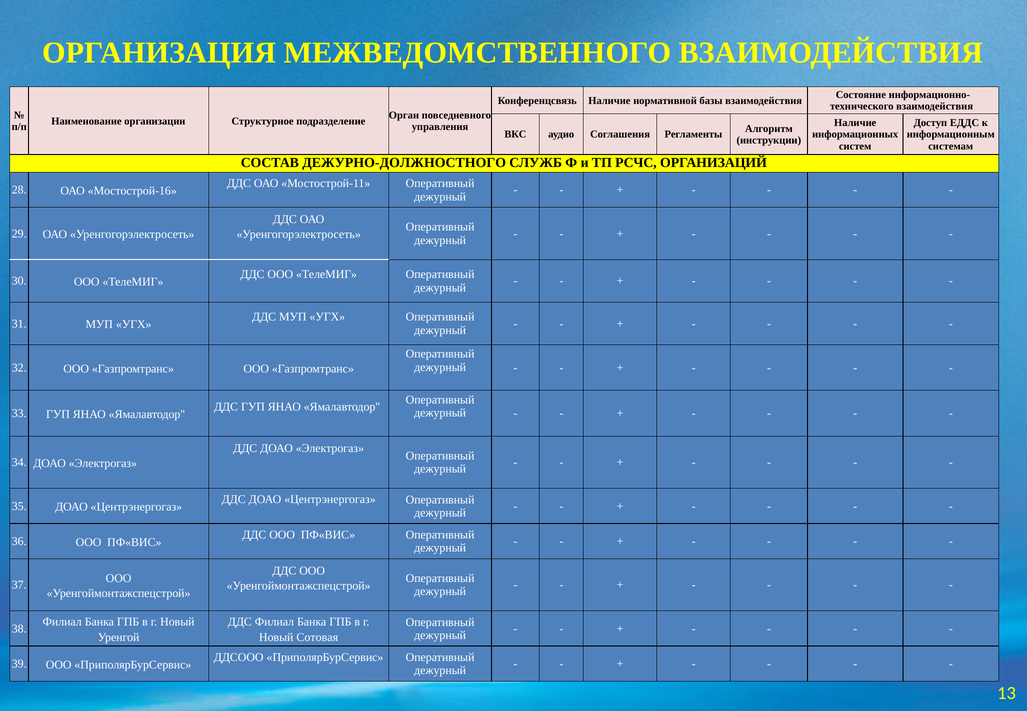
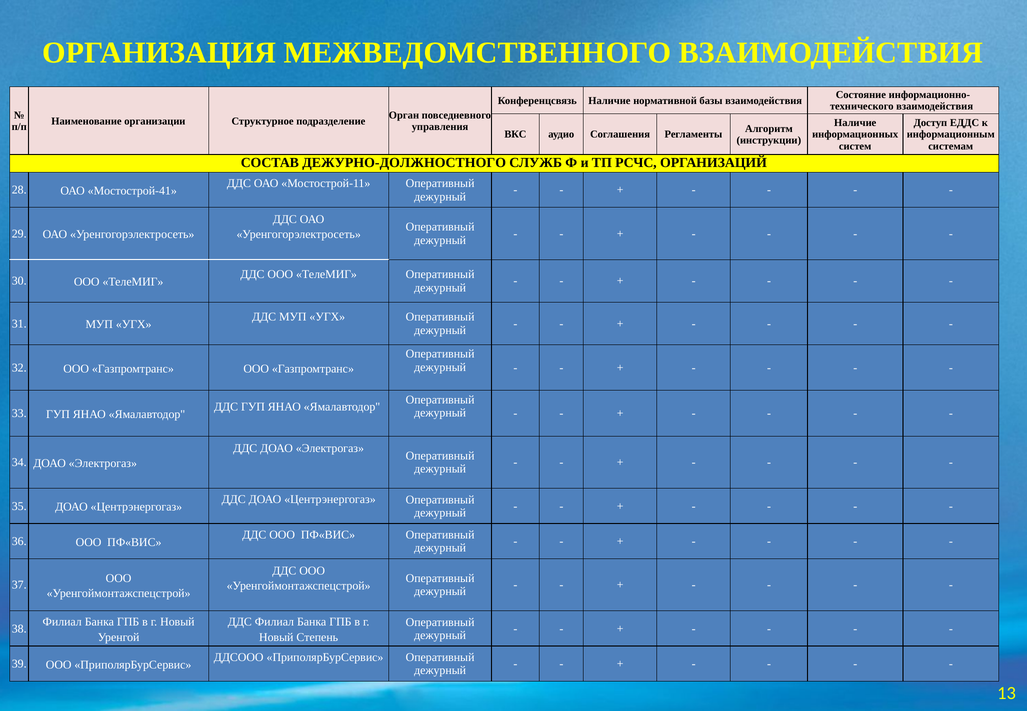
Мостострой-16: Мостострой-16 -> Мостострой-41 (132, 191)
Сотовая: Сотовая -> Степень (317, 637)
